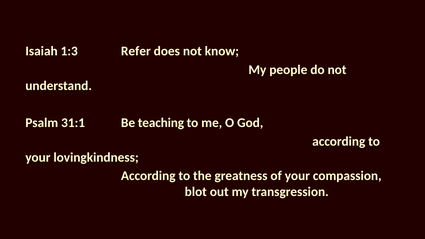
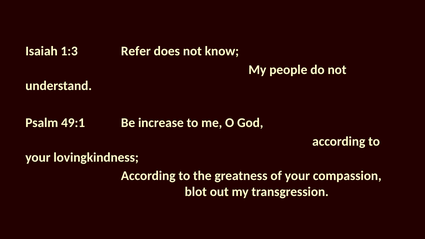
31:1: 31:1 -> 49:1 (73, 123)
teaching: teaching -> increase (161, 123)
